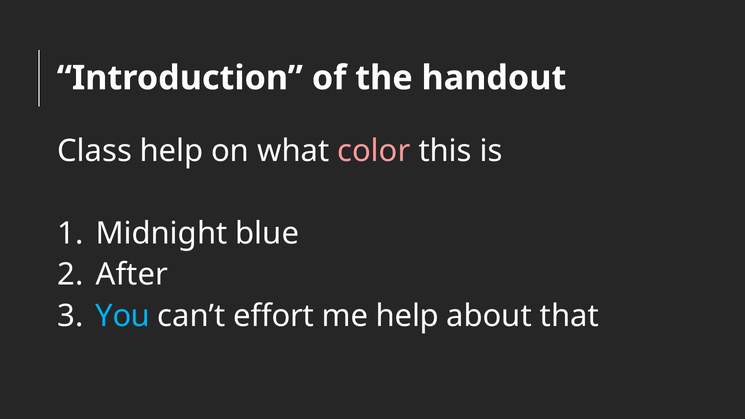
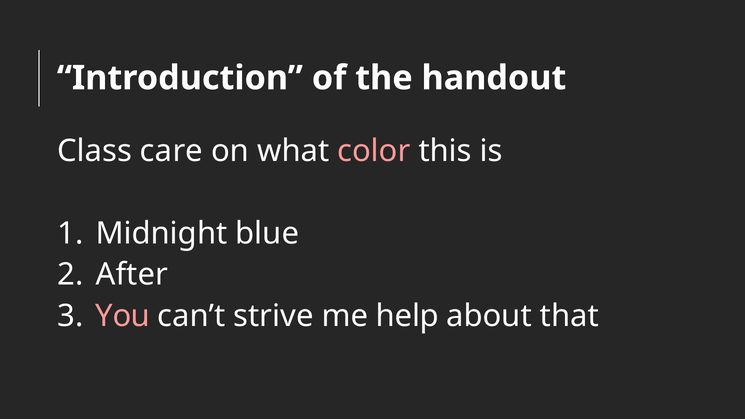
Class help: help -> care (171, 151)
You colour: light blue -> pink (123, 316)
effort: effort -> strive (273, 316)
